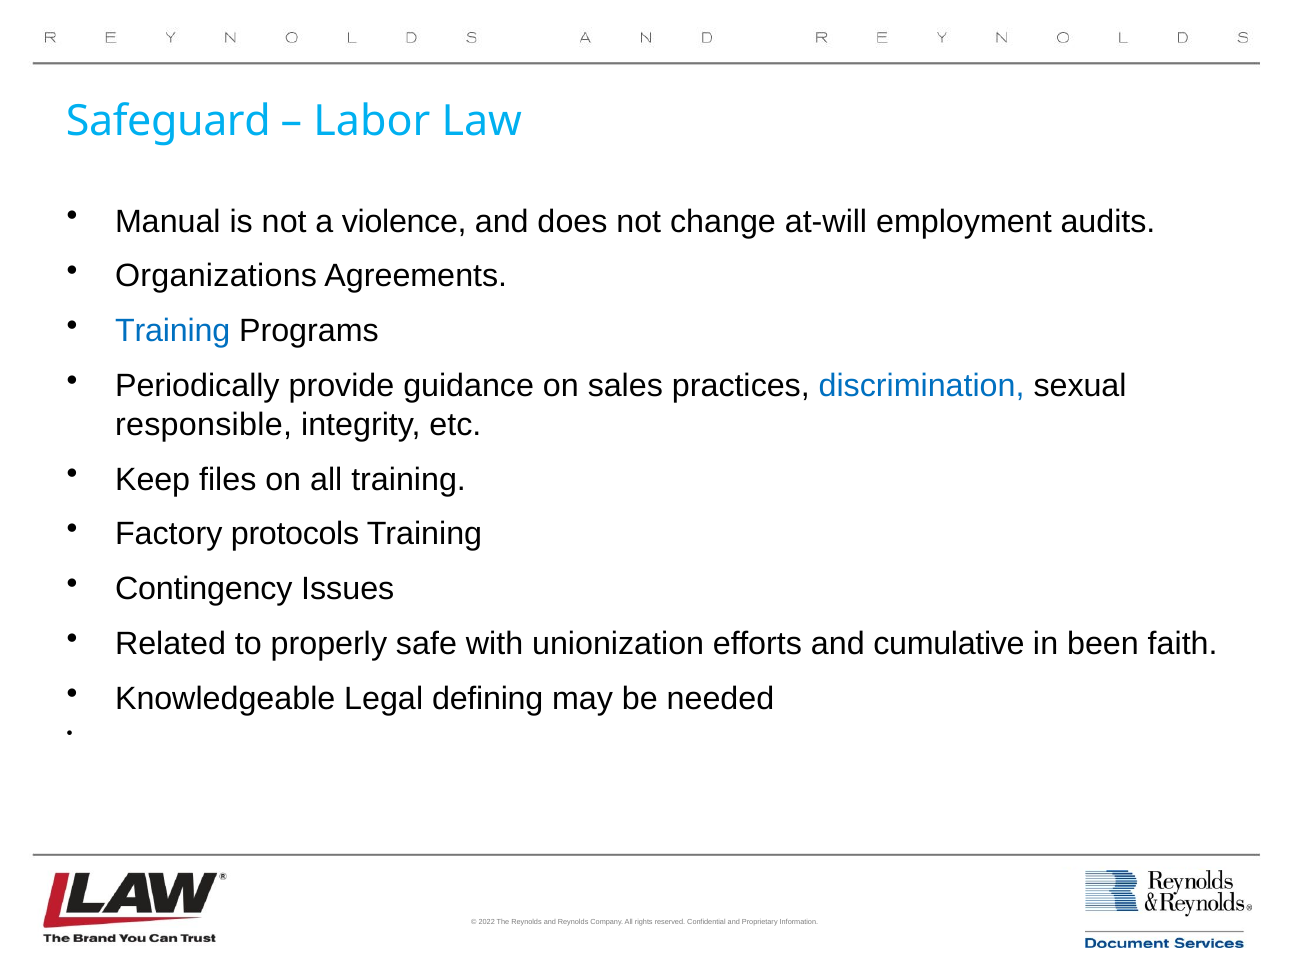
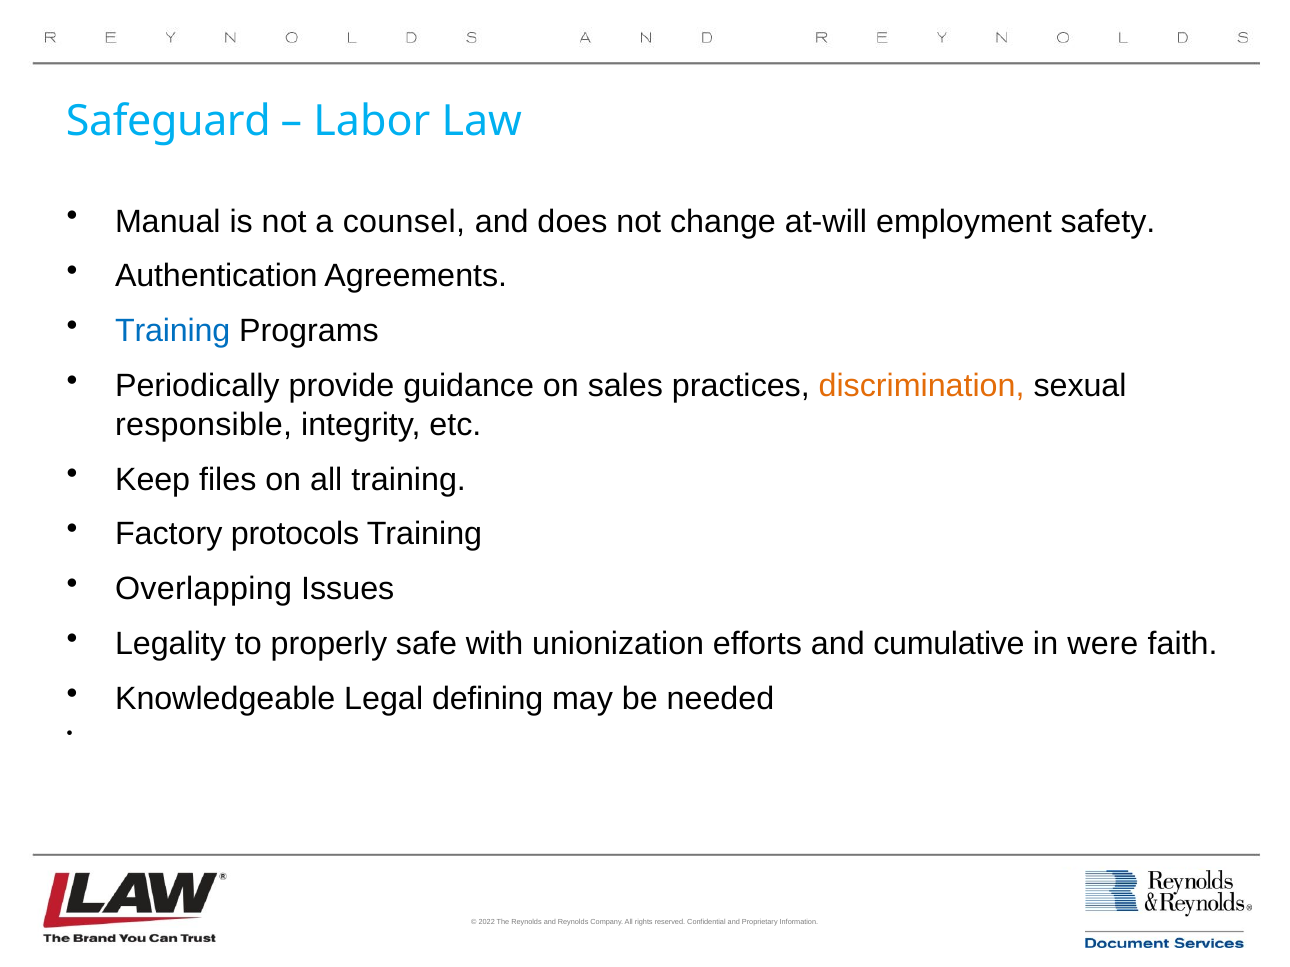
violence: violence -> counsel (404, 222)
audits: audits -> safety (1108, 222)
Organizations: Organizations -> Authentication (216, 276)
discrimination colour: blue -> orange (922, 386)
Contingency: Contingency -> Overlapping (204, 589)
Related: Related -> Legality (170, 644)
been: been -> were (1103, 644)
